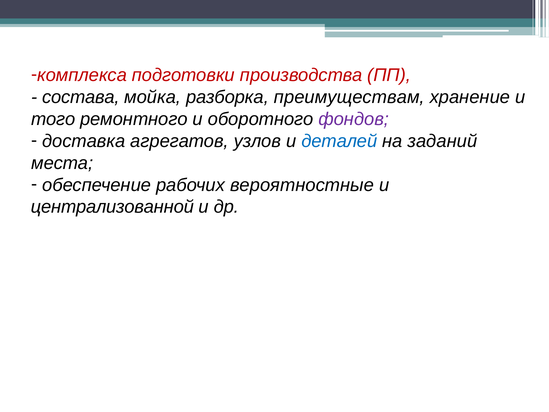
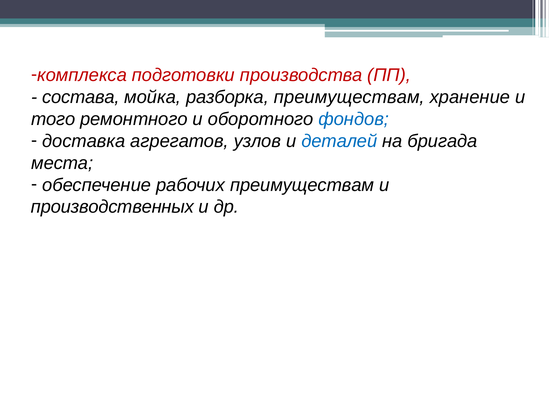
фондов colour: purple -> blue (354, 119)
заданий: заданий -> бригада (442, 141)
рабочих вероятностные: вероятностные -> преимуществам (302, 185)
централизованной: централизованной -> производственных (112, 207)
